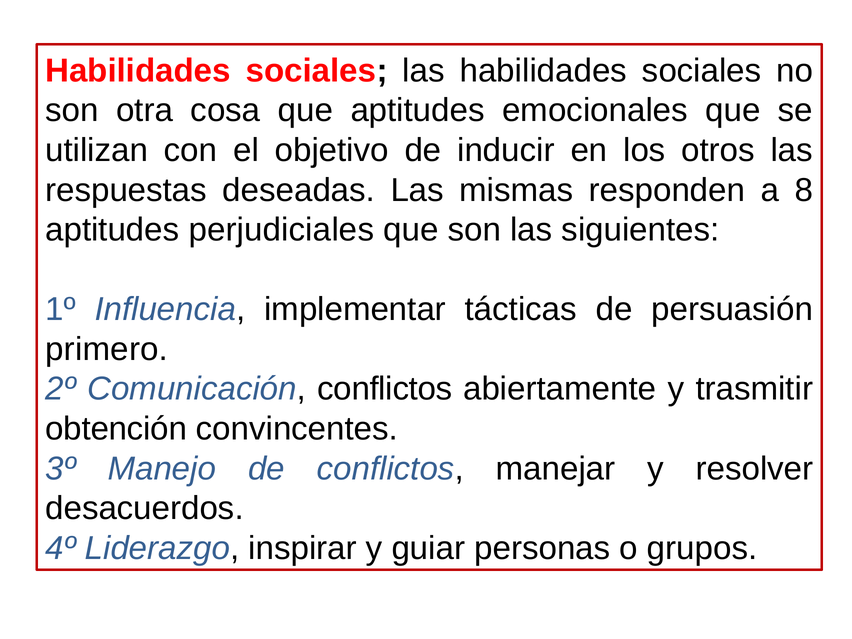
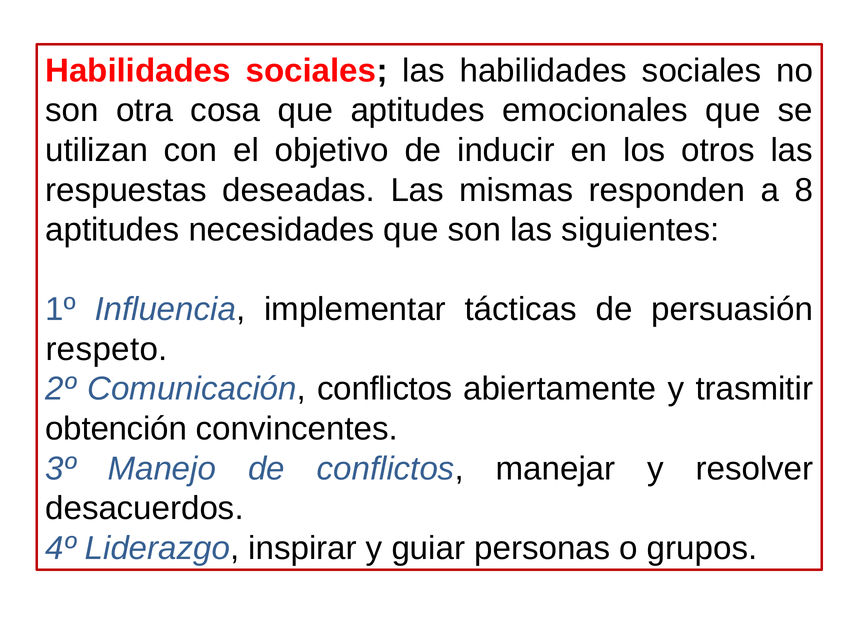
perjudiciales: perjudiciales -> necesidades (281, 230)
primero: primero -> respeto (107, 349)
